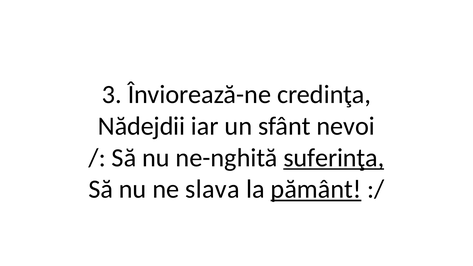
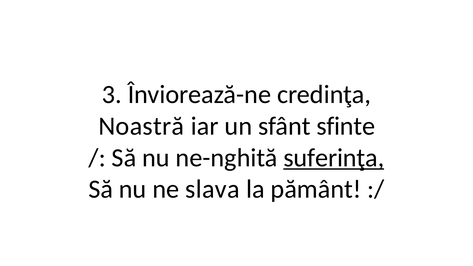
Nădejdii: Nădejdii -> Noastră (141, 126)
nevoi: nevoi -> sfinte (346, 126)
pământ underline: present -> none (316, 189)
